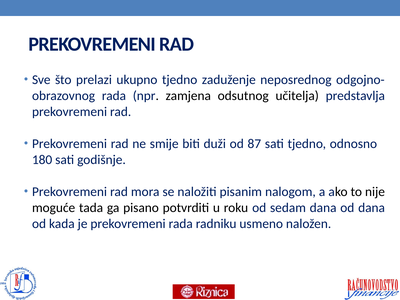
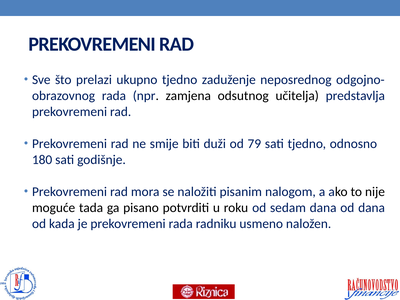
87: 87 -> 79 (254, 144)
